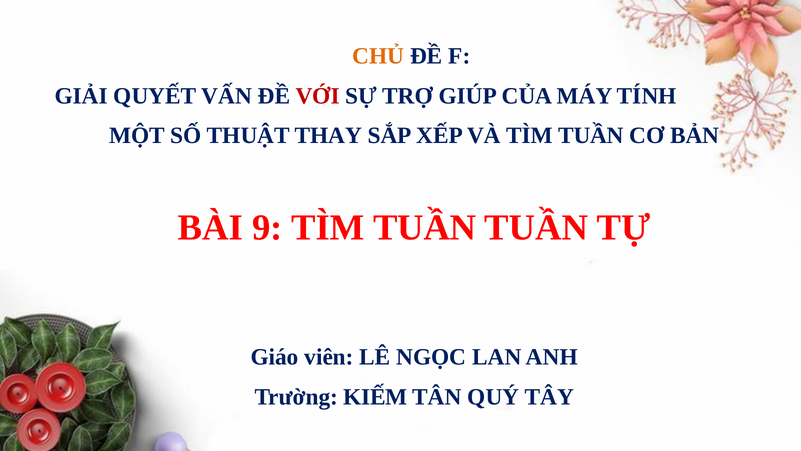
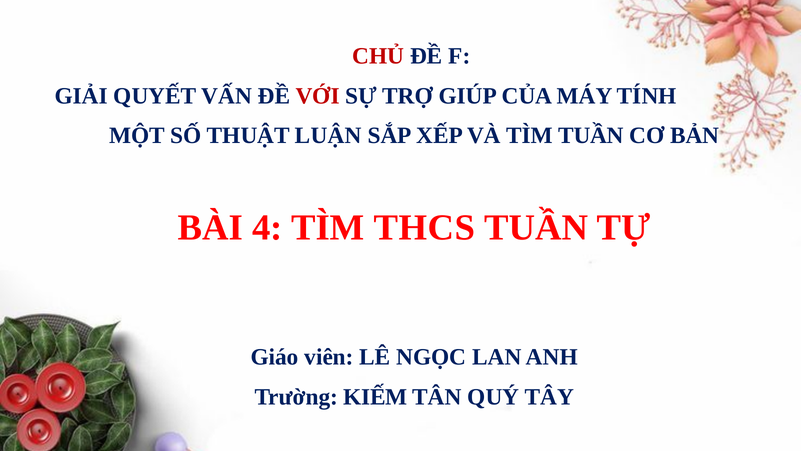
CHỦ colour: orange -> red (378, 56)
THAY: THAY -> LUẬN (328, 136)
9: 9 -> 4 (267, 228)
TUẦN: TUẦN -> THCS (424, 228)
